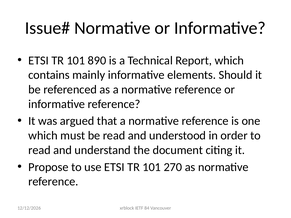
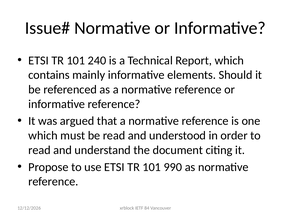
890: 890 -> 240 (97, 61)
270: 270 -> 990 (173, 167)
